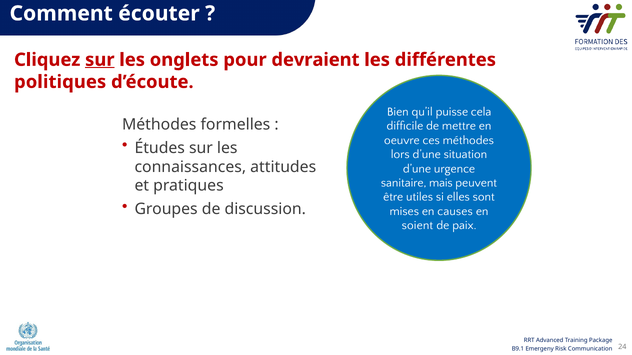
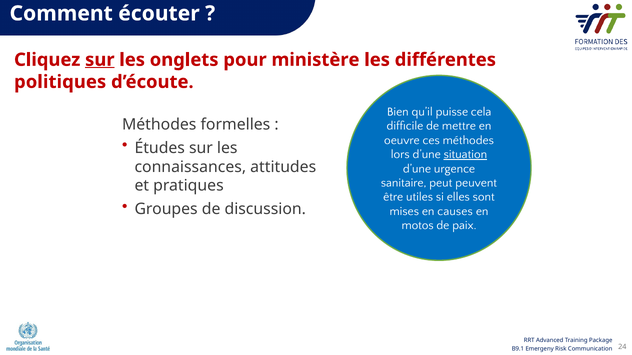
devraient: devraient -> ministère (315, 60)
situation underline: none -> present (465, 155)
mais: mais -> peut (441, 183)
soient: soient -> motos (418, 226)
